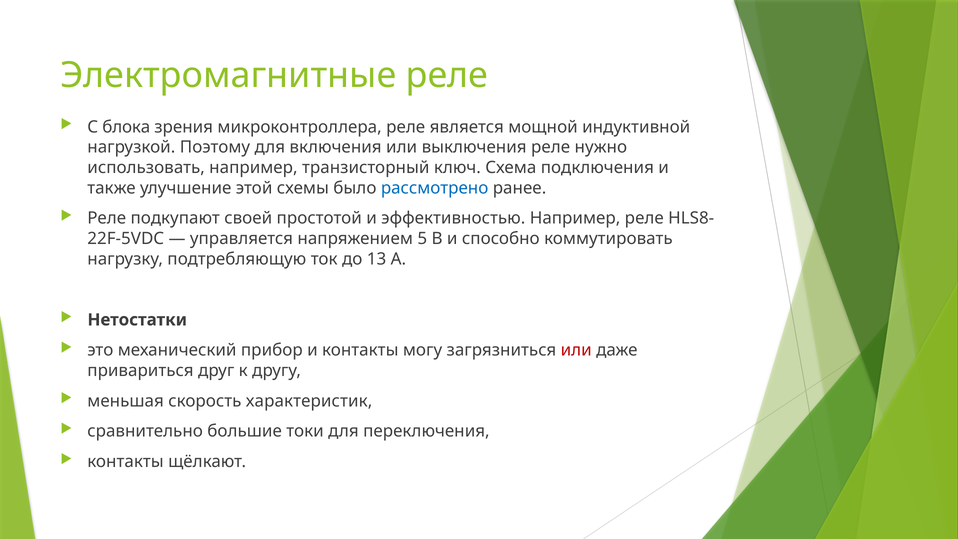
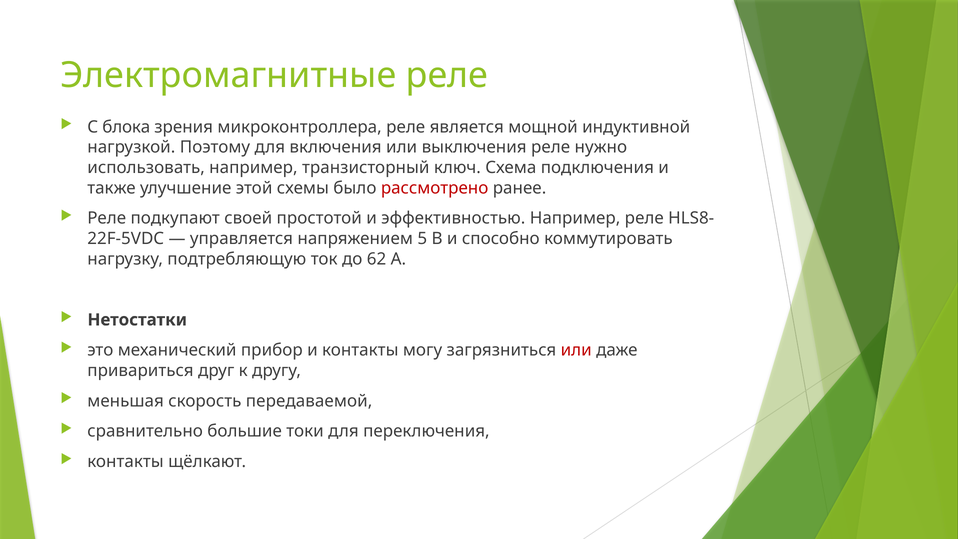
рассмотрено colour: blue -> red (435, 188)
13: 13 -> 62 (377, 259)
характеристик: характеристик -> передаваемой (309, 401)
